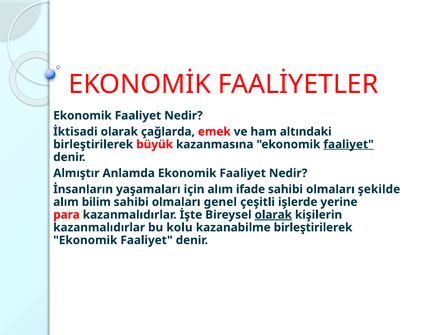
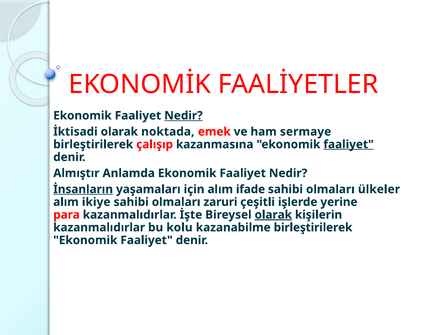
Nedir underline: none -> present (183, 116)
çağlarda: çağlarda -> noktada (168, 132)
altındaki: altındaki -> sermaye (306, 132)
büyük: büyük -> çalışıp (155, 145)
İnsanların underline: none -> present (83, 189)
şekilde: şekilde -> ülkeler (379, 189)
bilim: bilim -> ikiye (96, 202)
genel: genel -> zaruri (220, 202)
